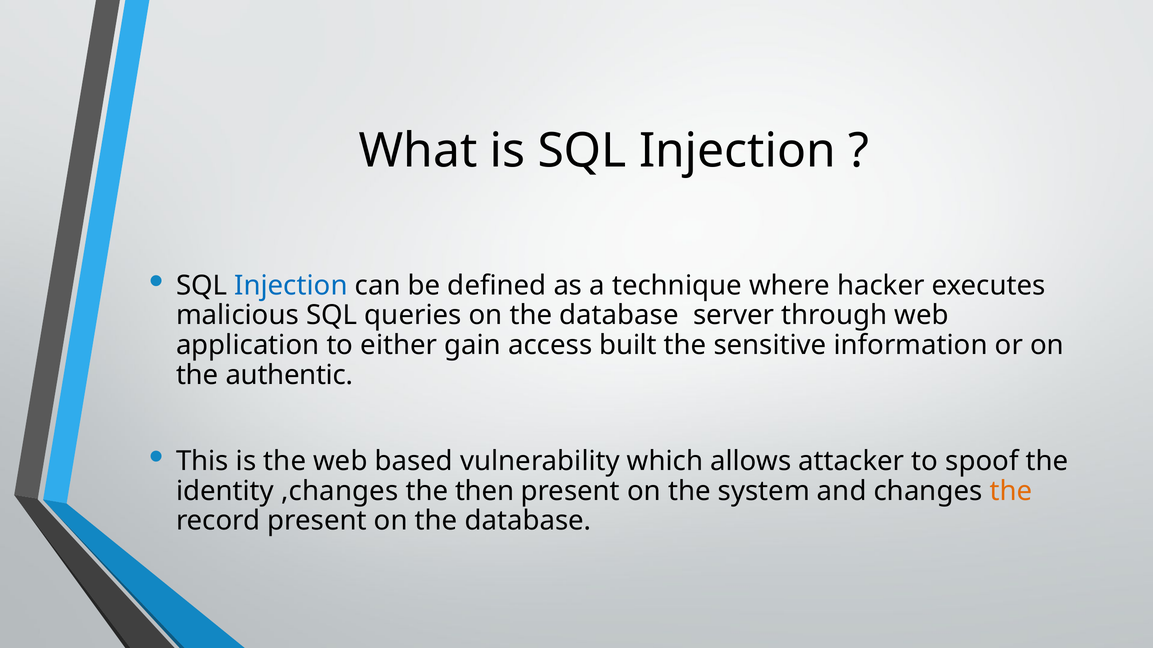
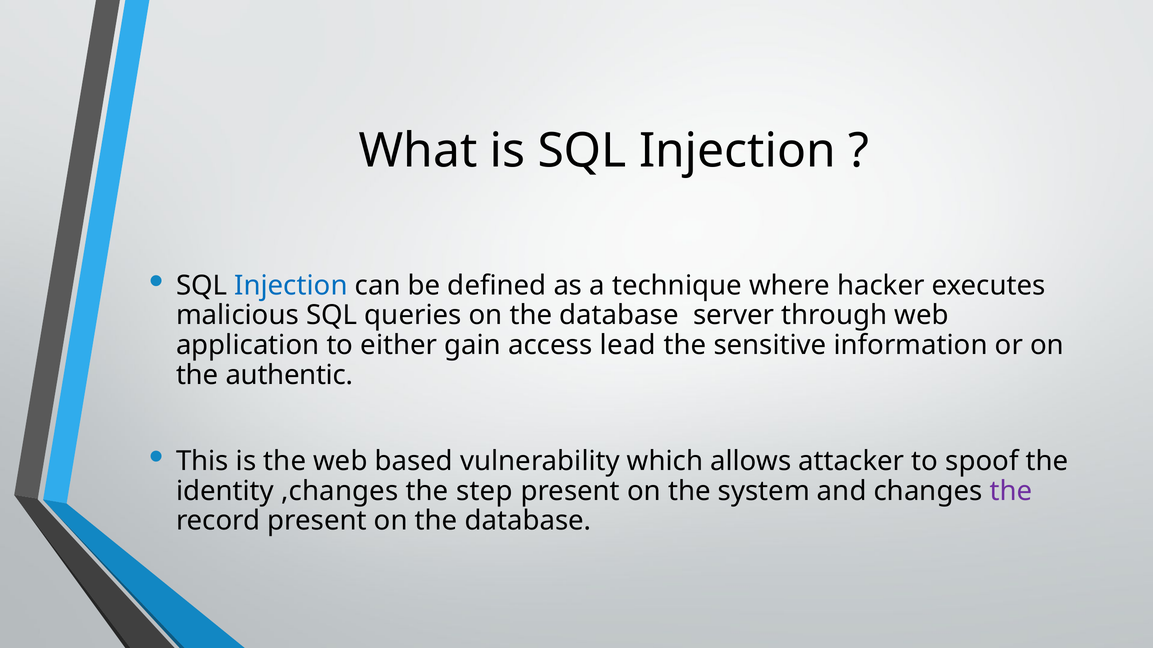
built: built -> lead (628, 345)
then: then -> step (484, 491)
the colour: orange -> purple (1011, 491)
